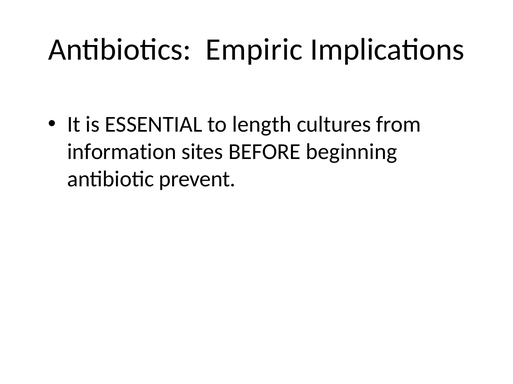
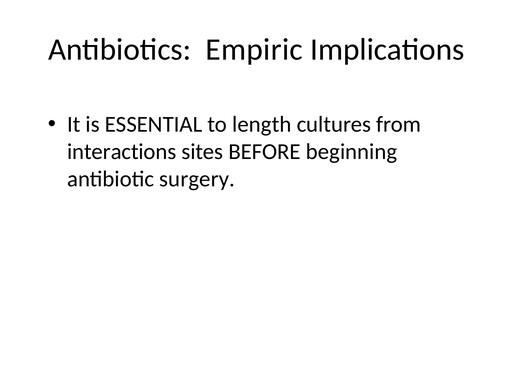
information: information -> interactions (122, 152)
prevent: prevent -> surgery (197, 179)
